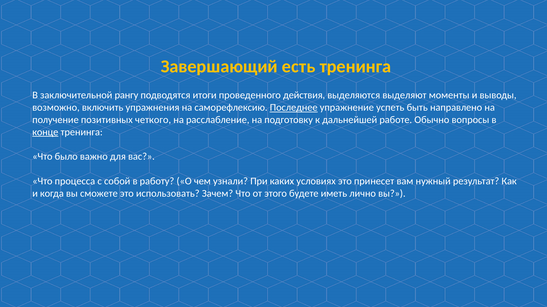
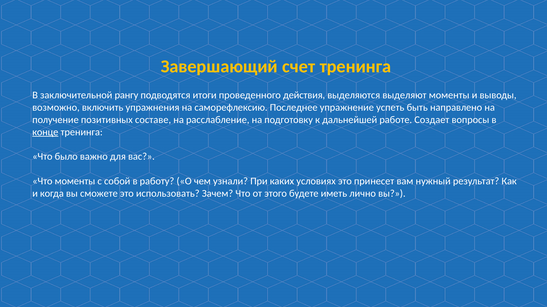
есть: есть -> счет (299, 67)
Последнее underline: present -> none (294, 108)
четкого: четкого -> составе (153, 120)
Обычно: Обычно -> Создает (432, 120)
Что процесса: процесса -> моменты (75, 182)
